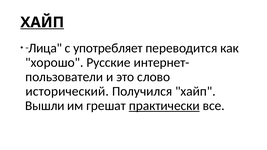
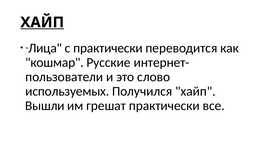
с употребляет: употребляет -> практически (108, 48)
хорошо: хорошо -> кошмар (54, 63)
исторический: исторический -> используемых (67, 91)
практически underline: present -> none (164, 106)
